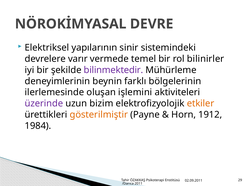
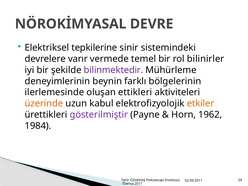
yapılarının: yapılarının -> tepkilerine (94, 48)
işlemini: işlemini -> ettikleri (135, 92)
üzerinde colour: purple -> orange (44, 103)
bizim: bizim -> kabul (101, 103)
gösterilmiştir colour: orange -> purple (99, 115)
1912: 1912 -> 1962 (210, 115)
